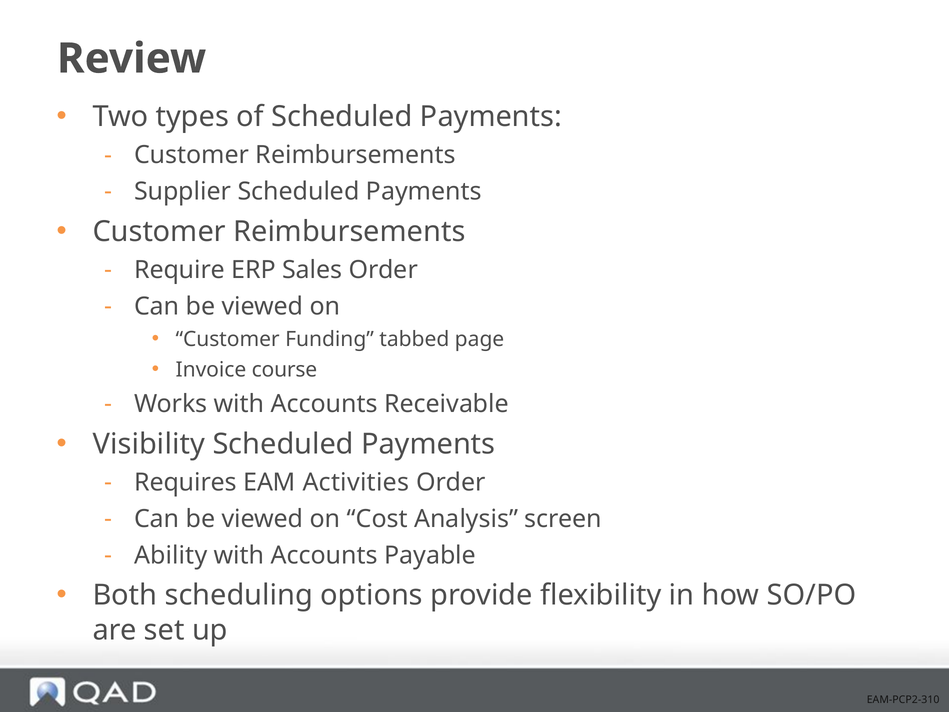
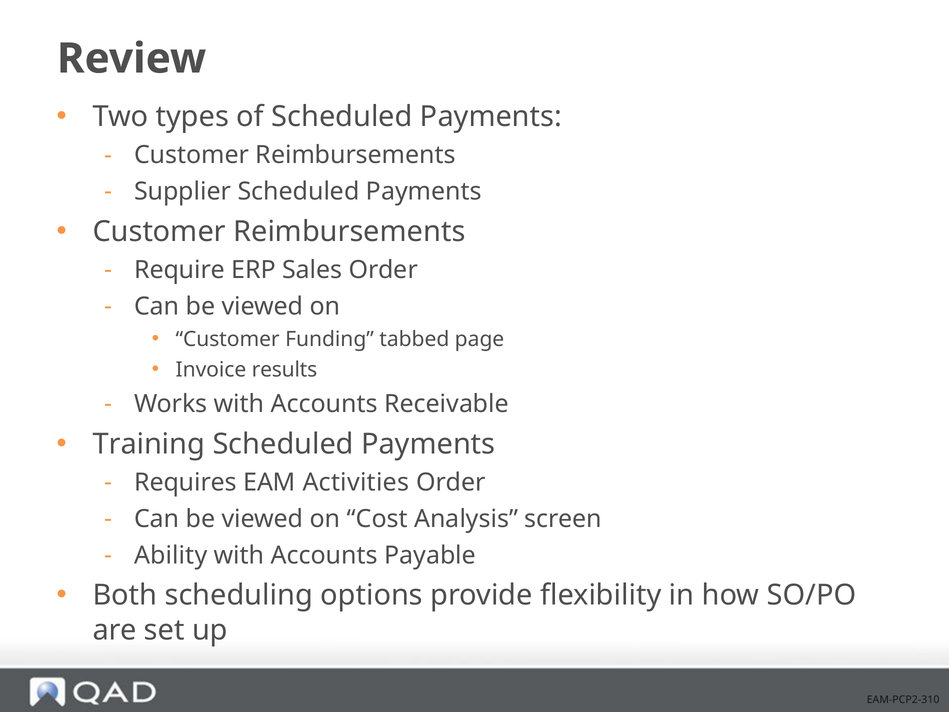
course: course -> results (284, 370)
Visibility: Visibility -> Training (149, 444)
